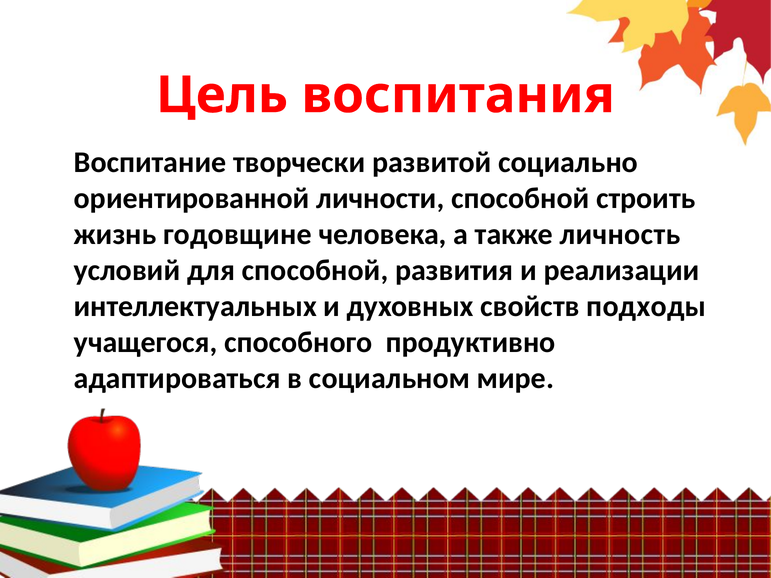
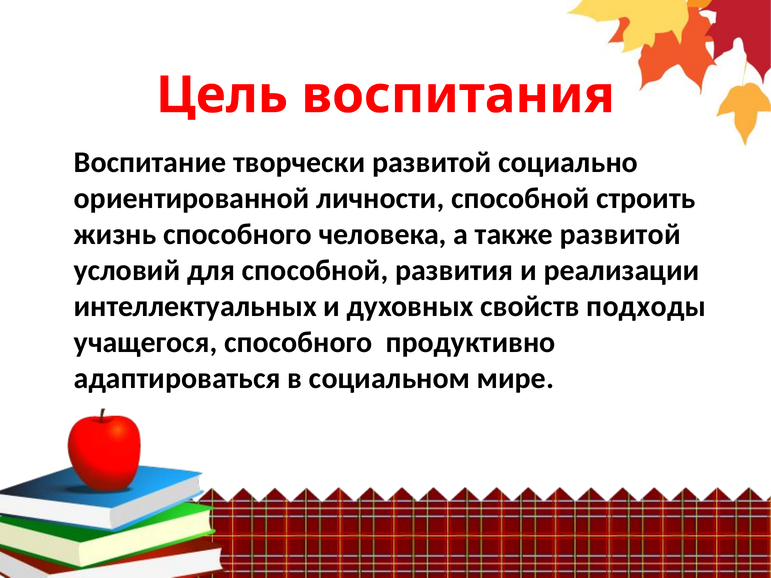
жизнь годовщине: годовщине -> способного (238, 234)
также личность: личность -> развитой (620, 234)
